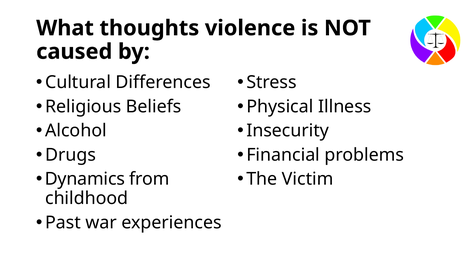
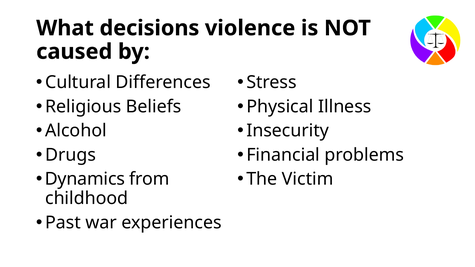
thoughts: thoughts -> decisions (149, 28)
